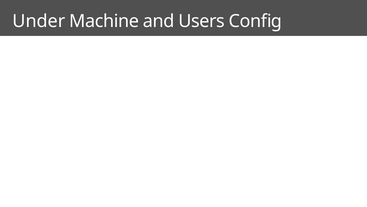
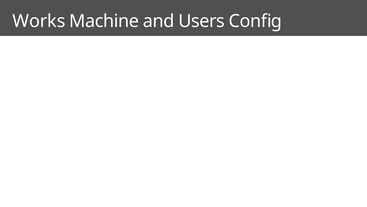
Under: Under -> Works (39, 21)
